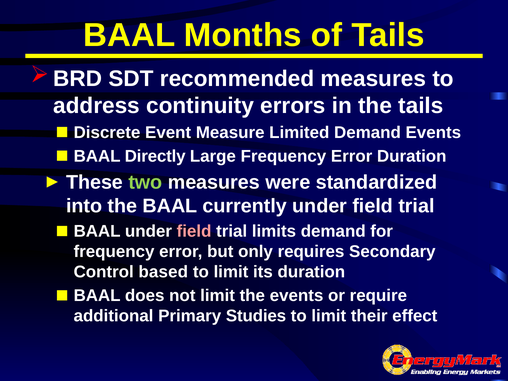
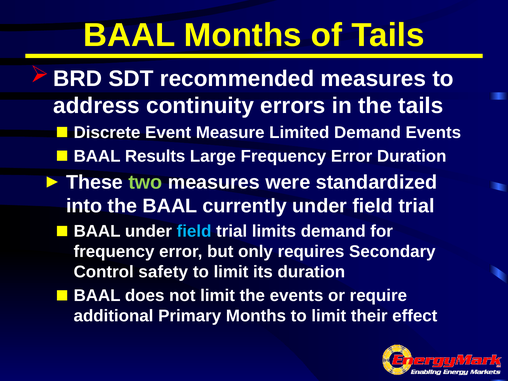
Directly: Directly -> Results (155, 156)
field colour: pink -> light blue (194, 231)
based: based -> safety (163, 272)
Primary Studies: Studies -> Months (256, 316)
